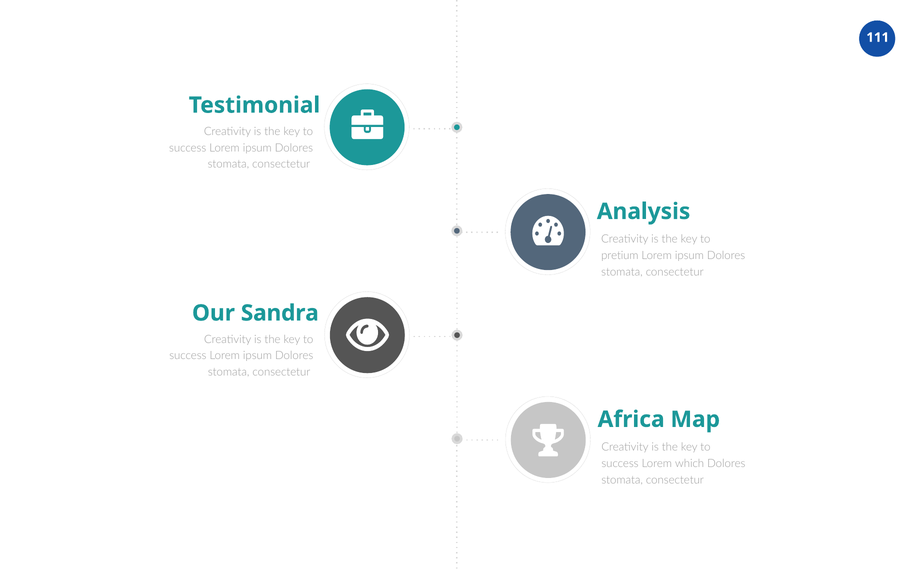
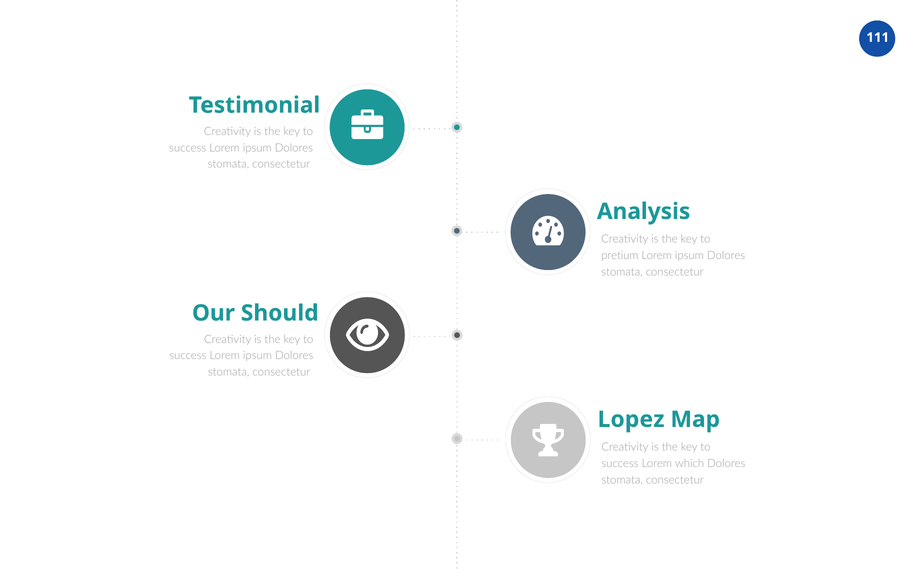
Sandra: Sandra -> Should (280, 313)
Africa: Africa -> Lopez (631, 419)
